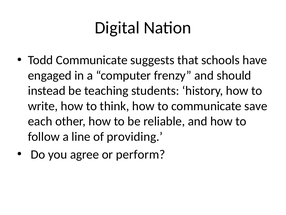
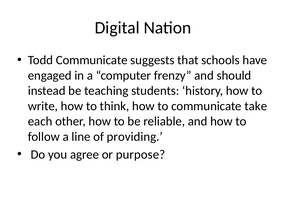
save: save -> take (256, 106)
perform: perform -> purpose (141, 154)
